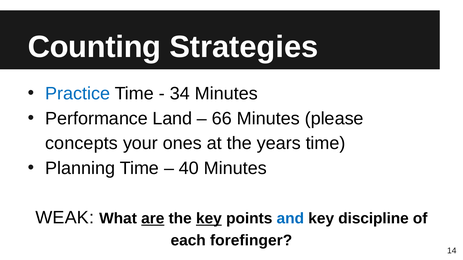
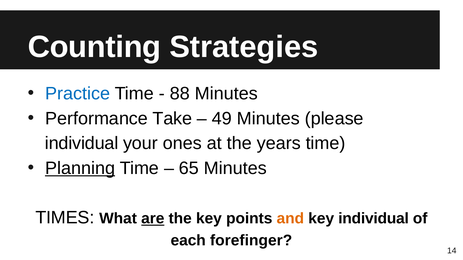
34: 34 -> 88 (180, 94)
Land: Land -> Take (172, 119)
66: 66 -> 49 (222, 119)
concepts: concepts -> individual (82, 144)
Planning underline: none -> present (80, 168)
40: 40 -> 65 (189, 168)
WEAK: WEAK -> TIMES (65, 218)
key underline: present -> none (209, 219)
and colour: blue -> orange (290, 219)
key discipline: discipline -> individual (374, 219)
